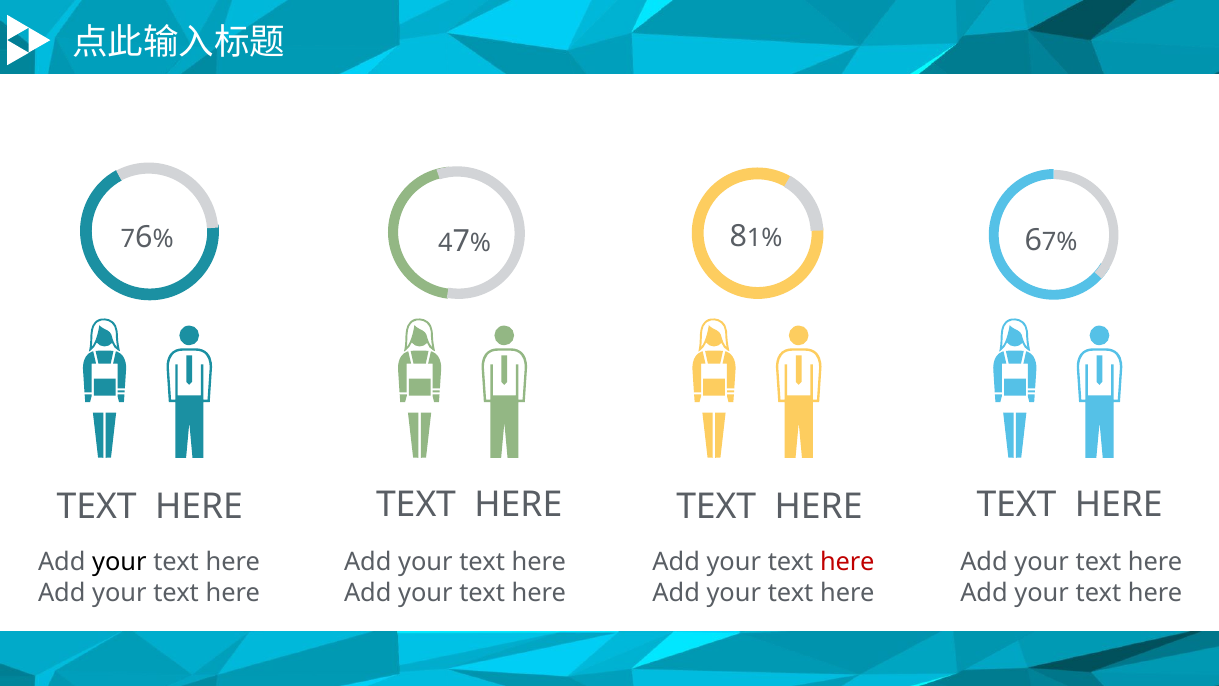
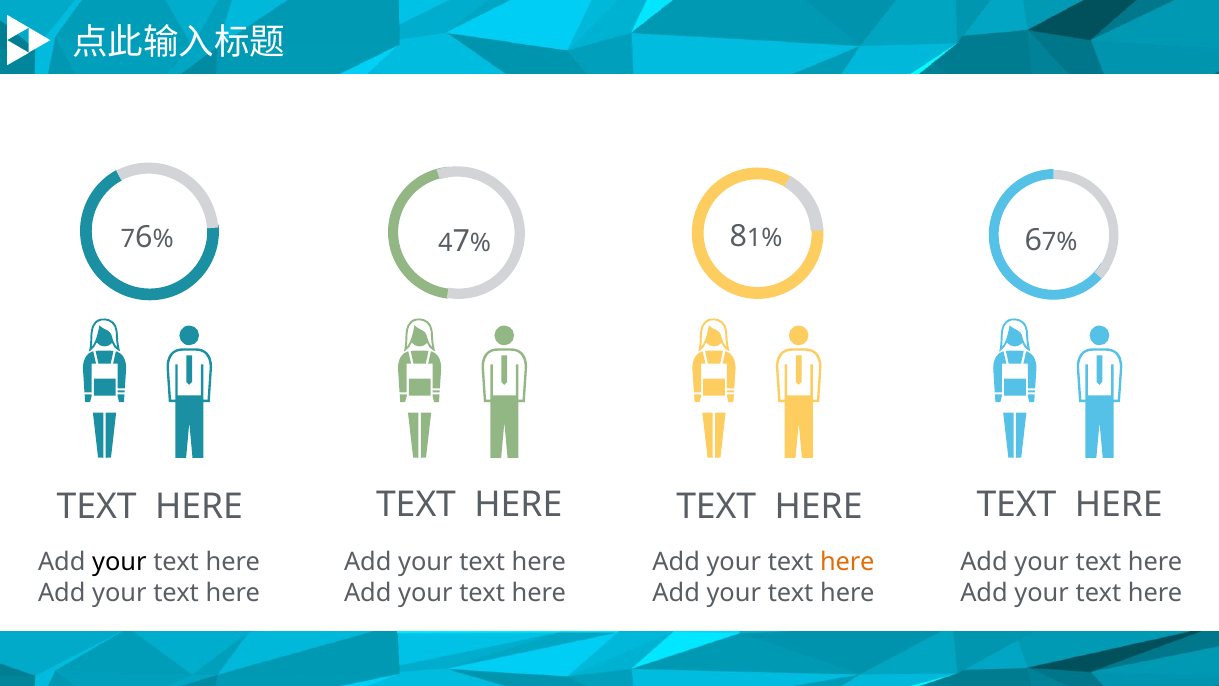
here colour: red -> orange (847, 562)
